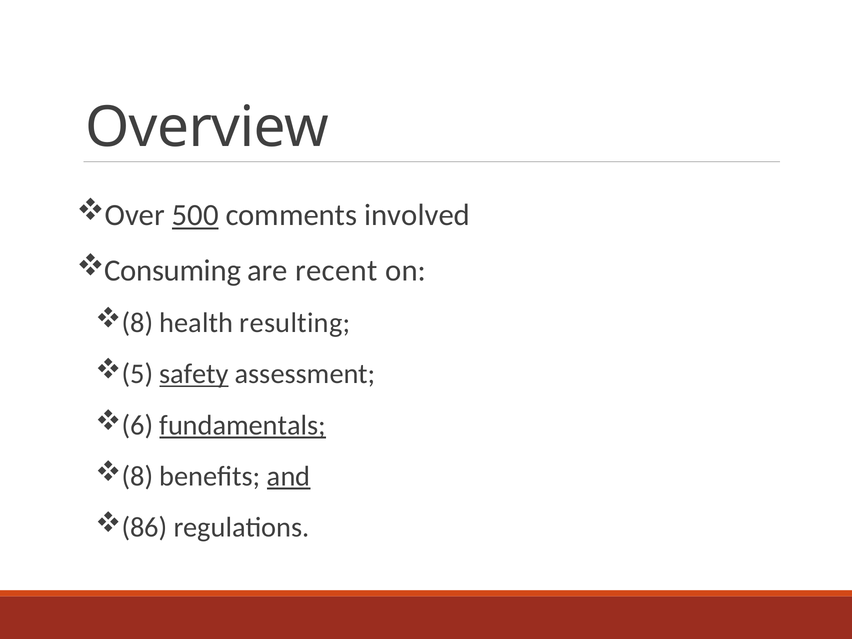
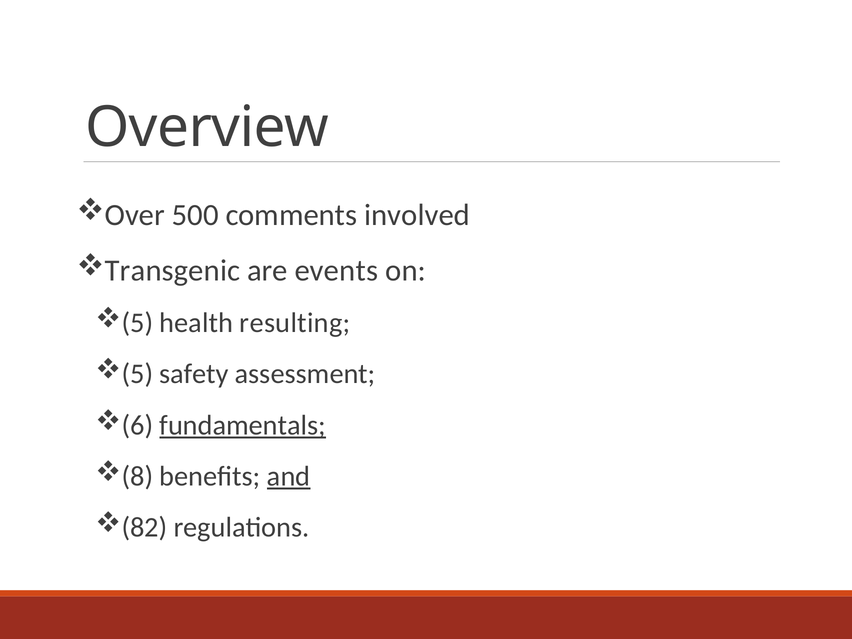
500 underline: present -> none (195, 215)
Consuming: Consuming -> Transgenic (173, 271)
recent: recent -> events (336, 271)
8: 8 -> 5 (137, 323)
safety underline: present -> none (194, 374)
86: 86 -> 82 (144, 527)
